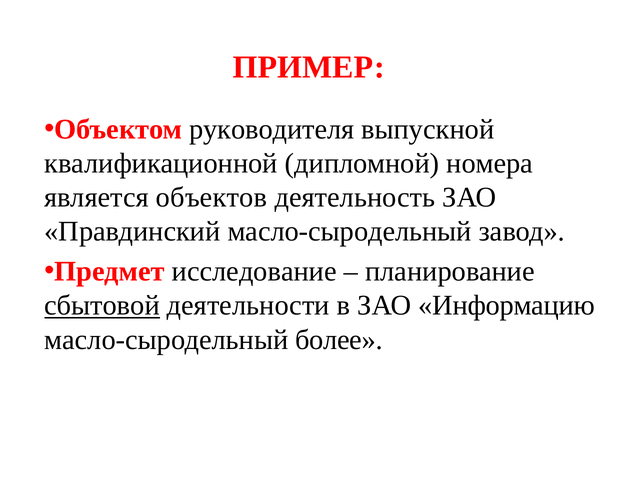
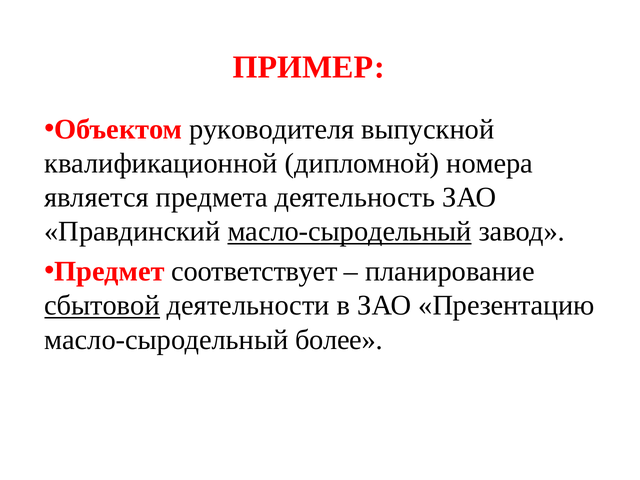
объектов: объектов -> предмета (212, 197)
масло-сыродельный underline: none -> present (350, 232)
исследование: исследование -> соответствует (254, 271)
Информацию: Информацию -> Презентацию (507, 306)
